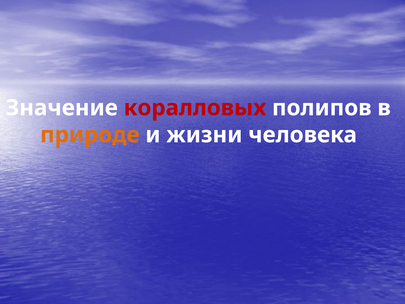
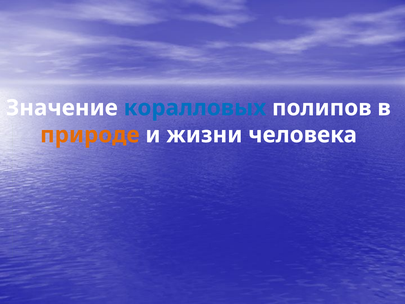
коралловых colour: red -> blue (195, 108)
